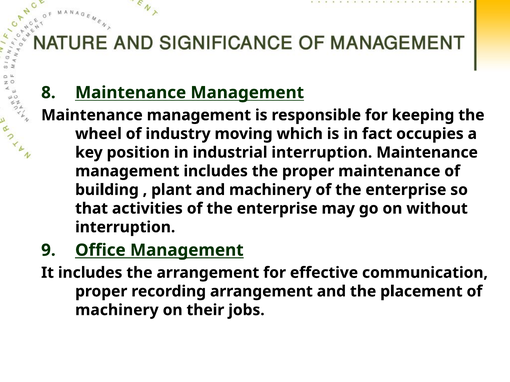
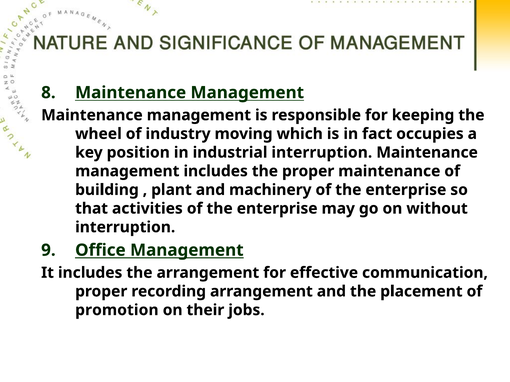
machinery: machinery -> promotion (117, 310)
